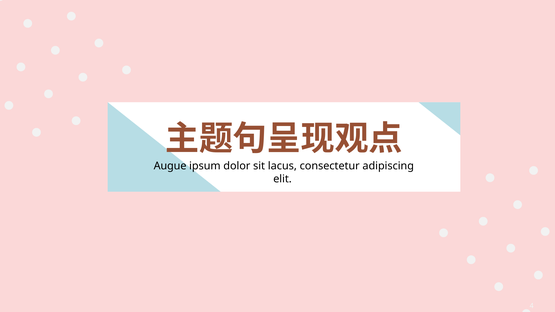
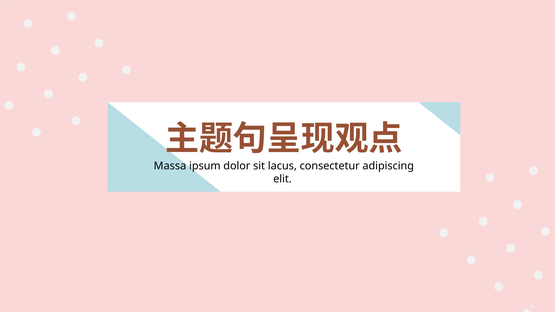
Augue: Augue -> Massa (170, 166)
